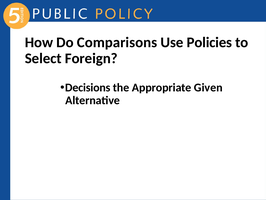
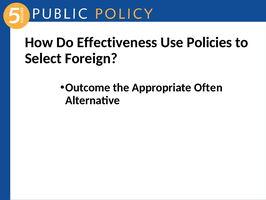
Comparisons: Comparisons -> Effectiveness (117, 42)
Decisions: Decisions -> Outcome (88, 87)
Given: Given -> Often (208, 87)
